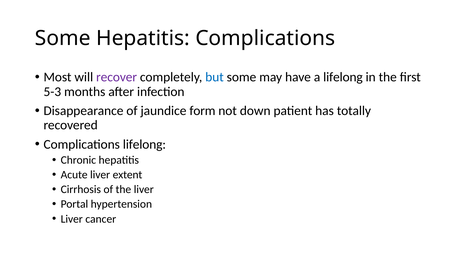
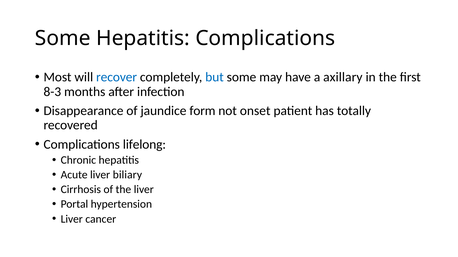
recover colour: purple -> blue (117, 77)
a lifelong: lifelong -> axillary (343, 77)
5-3: 5-3 -> 8-3 (52, 92)
down: down -> onset (255, 111)
extent: extent -> biliary (127, 175)
